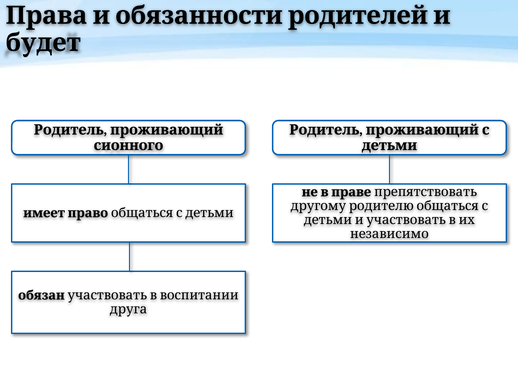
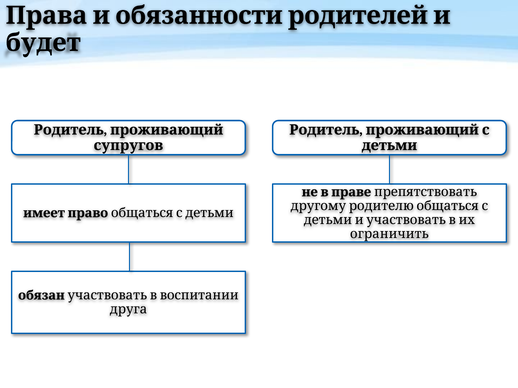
сионного: сионного -> супругов (128, 145)
независимо: независимо -> ограничить (389, 234)
